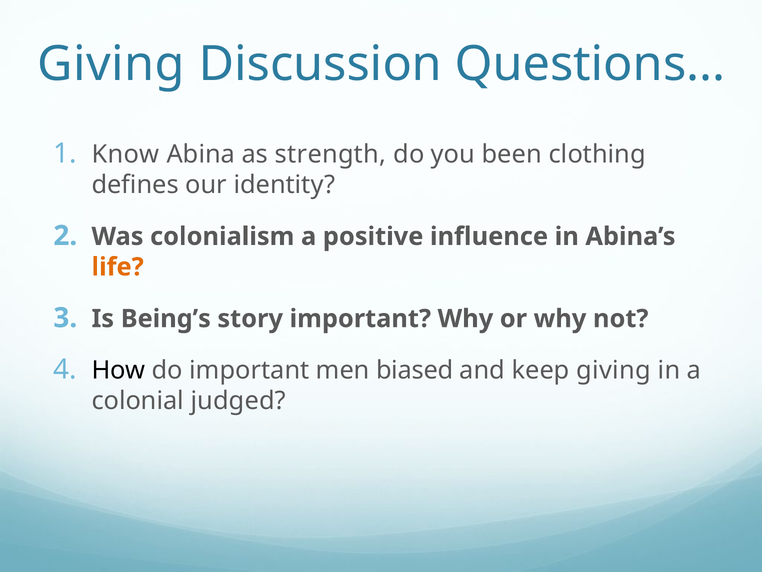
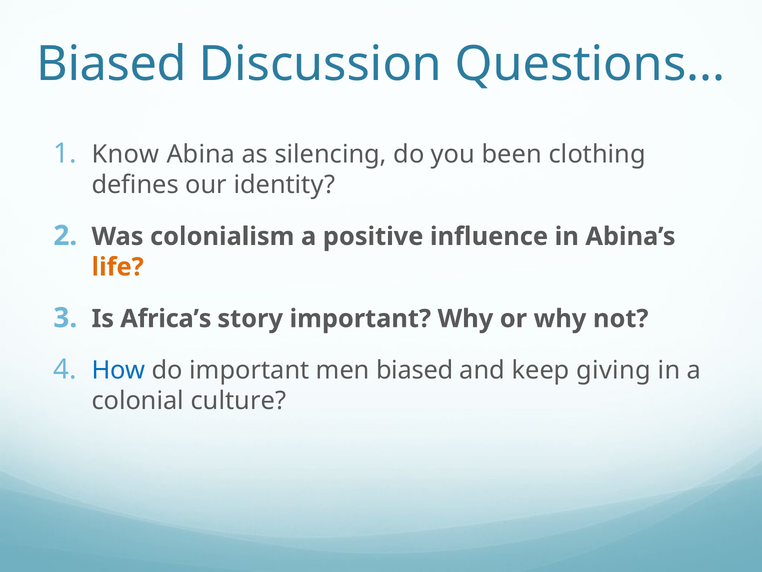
Giving: Giving -> Biased (111, 64)
strength: strength -> silencing (331, 154)
Being’s: Being’s -> Africa’s (166, 318)
How colour: black -> blue (118, 370)
judged: judged -> culture (238, 401)
